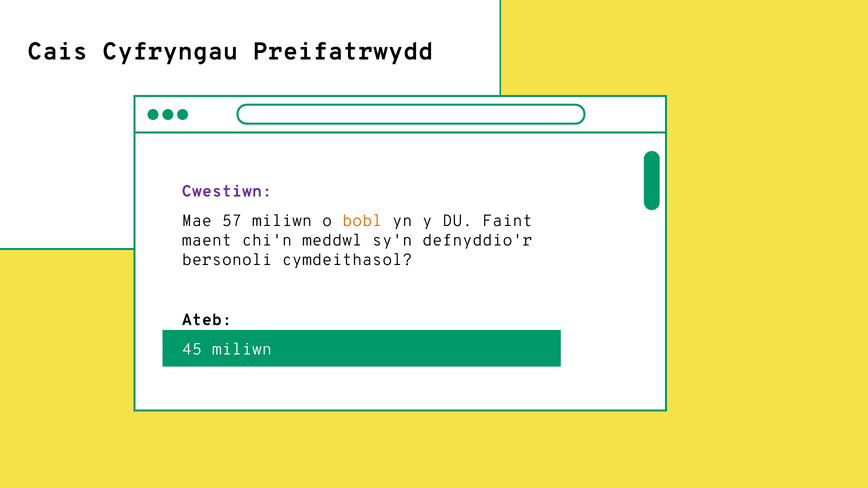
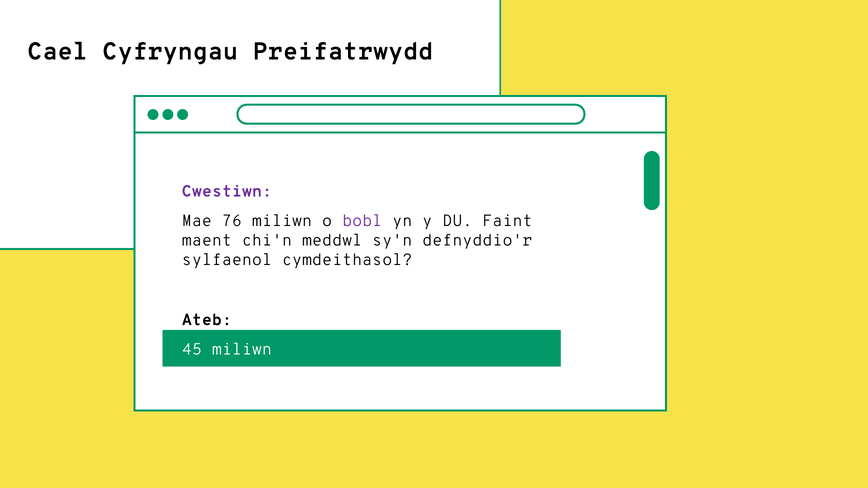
Cais: Cais -> Cael (58, 51)
57: 57 -> 76 (232, 221)
bobl colour: orange -> purple (362, 221)
bersonoli: bersonoli -> sylfaenol (227, 260)
